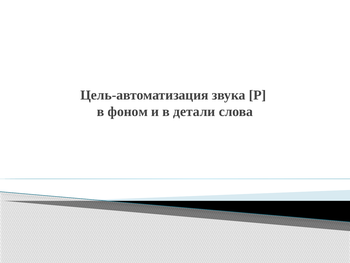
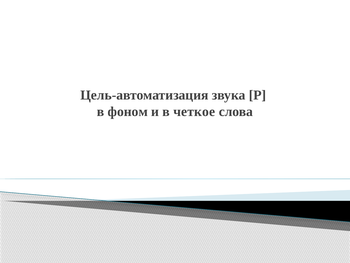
детали: детали -> четкое (194, 111)
